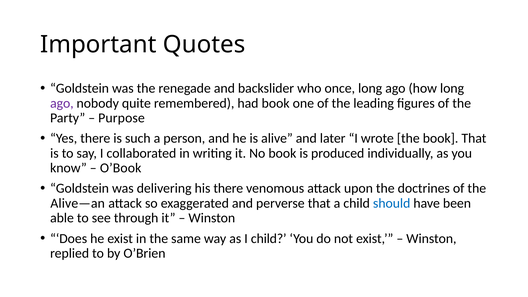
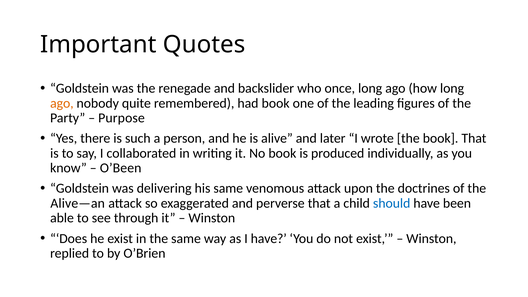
ago colour: purple -> orange (62, 103)
O’Book: O’Book -> O’Been (121, 168)
his there: there -> same (228, 188)
I child: child -> have (269, 238)
